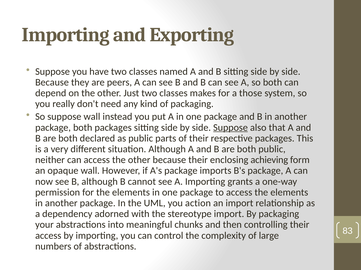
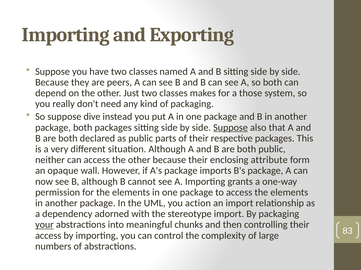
suppose wall: wall -> dive (92, 117)
achieving: achieving -> attribute (269, 160)
your underline: none -> present (44, 225)
